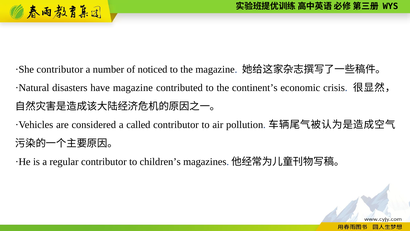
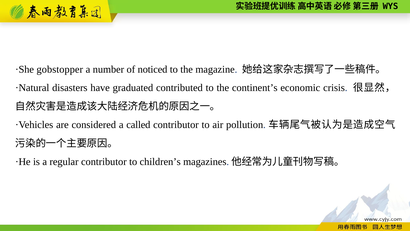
·She contributor: contributor -> gobstopper (60, 69)
have magazine: magazine -> graduated (133, 88)
